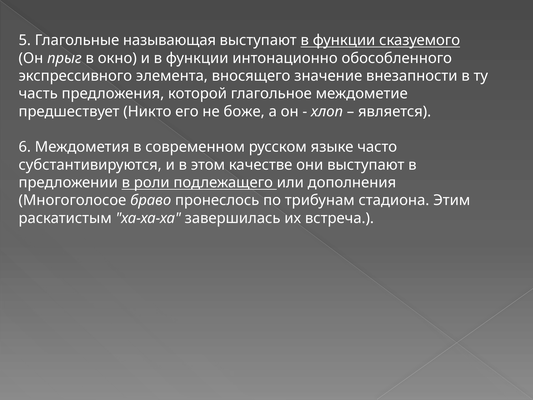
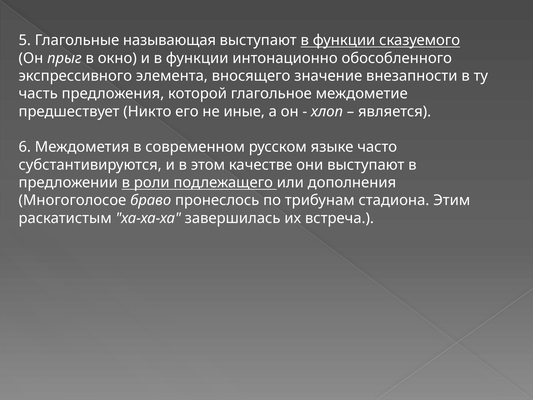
боже: боже -> иные (244, 111)
